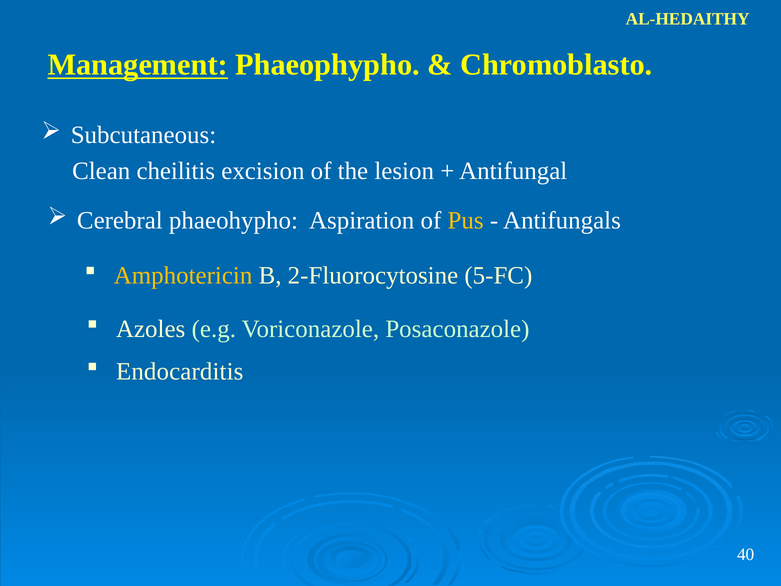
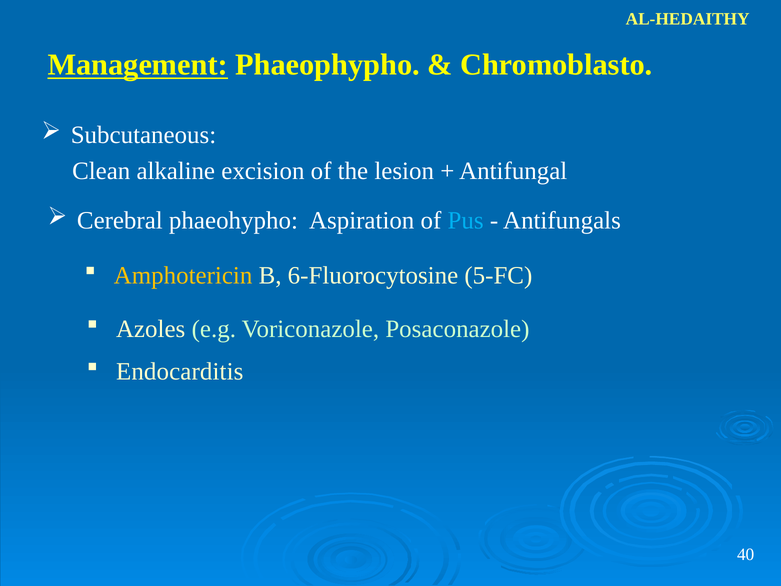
cheilitis: cheilitis -> alkaline (176, 171)
Pus colour: yellow -> light blue (466, 220)
2-Fluorocytosine: 2-Fluorocytosine -> 6-Fluorocytosine (373, 276)
